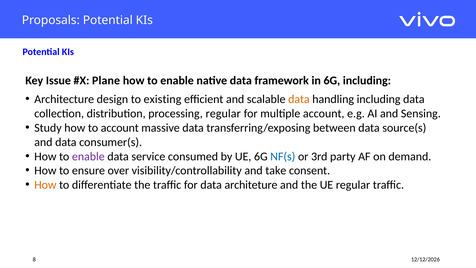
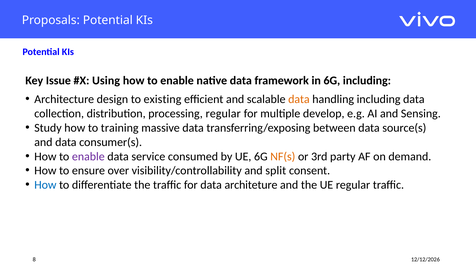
Plane: Plane -> Using (106, 80)
multiple account: account -> develop (324, 113)
to account: account -> training (120, 128)
NF(s colour: blue -> orange (283, 156)
take: take -> split (276, 171)
How colour: orange -> blue (45, 185)
